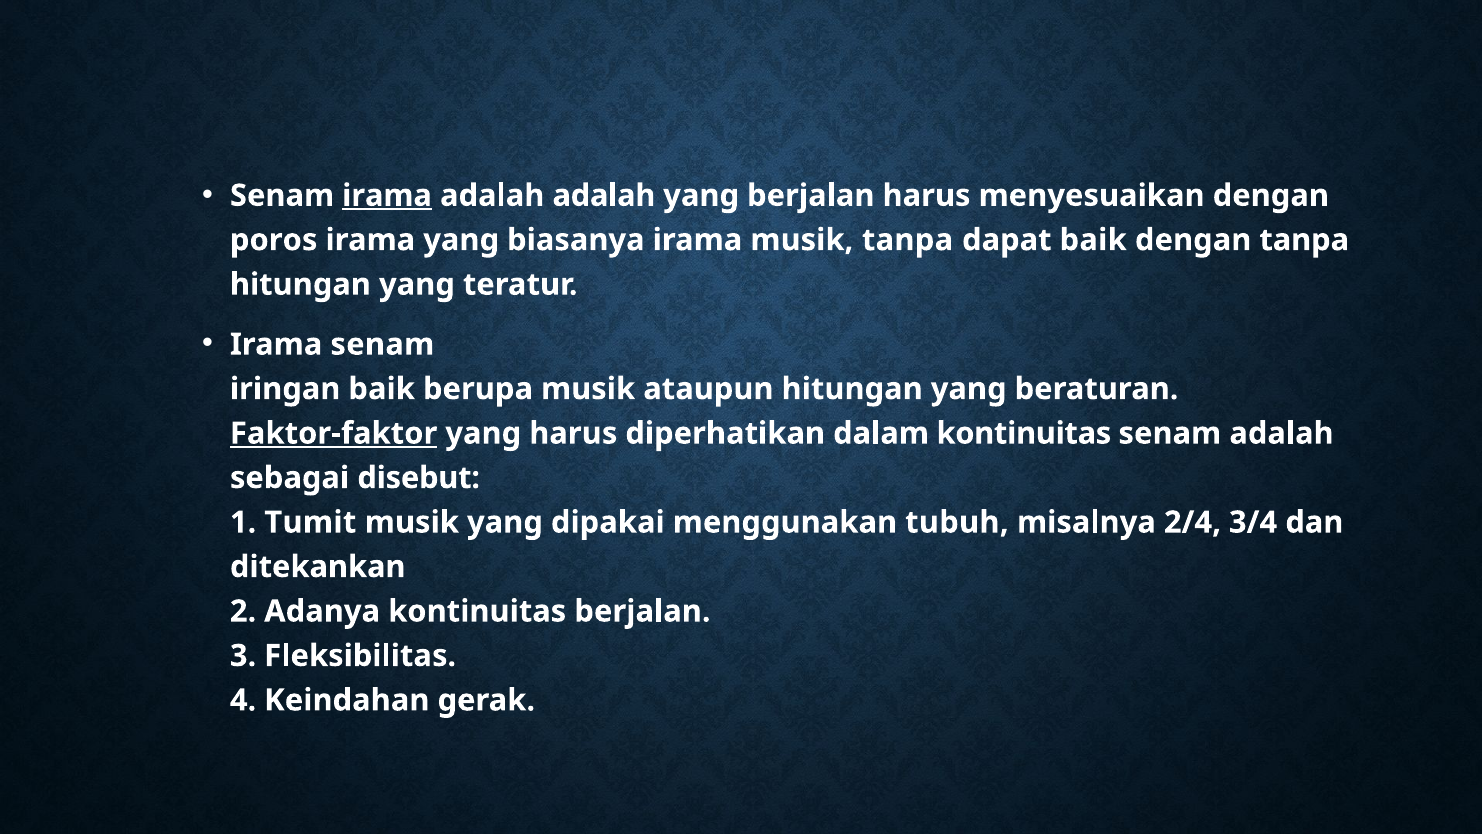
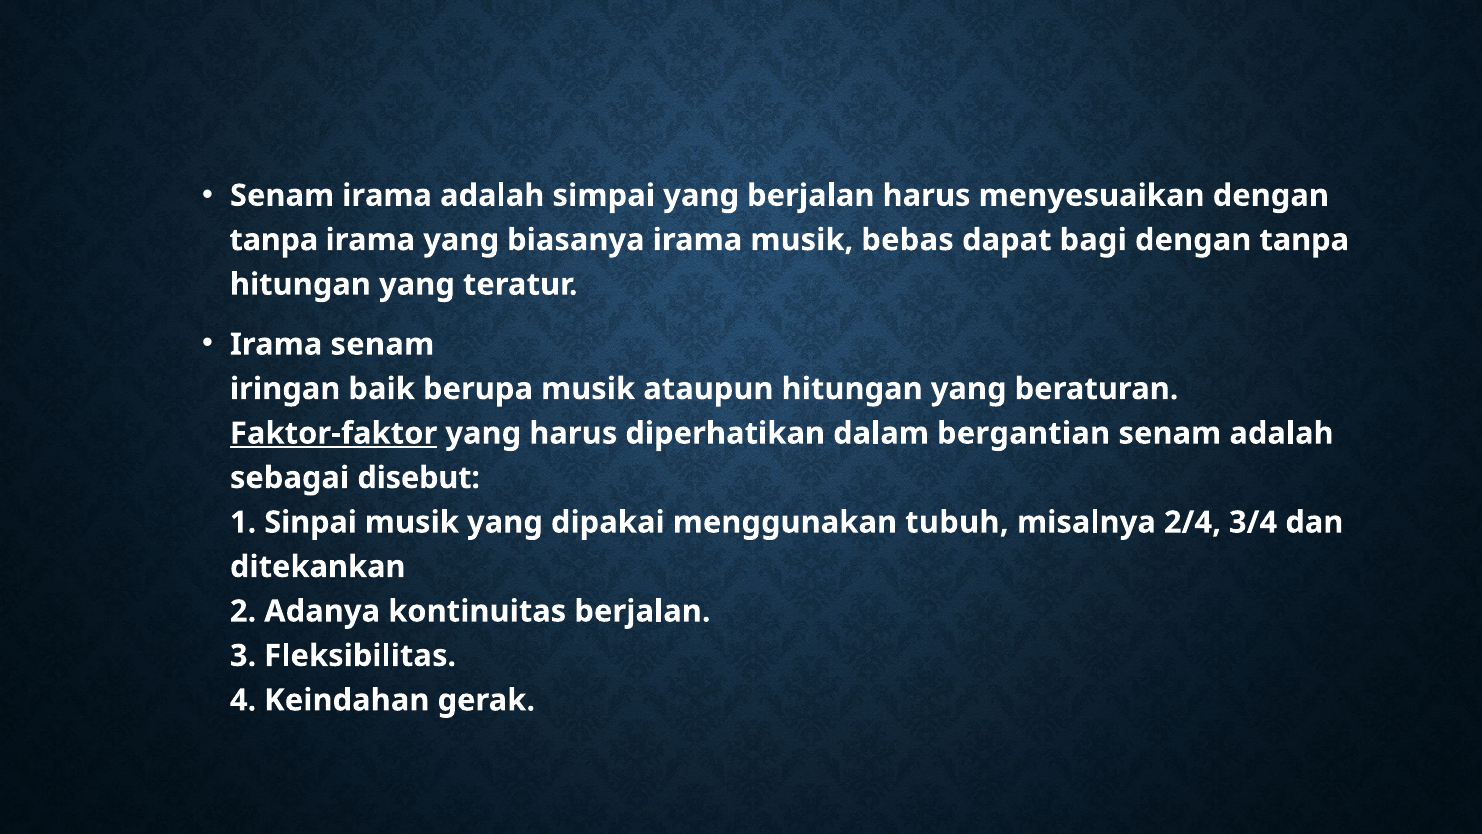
irama underline: present -> none (387, 195)
adalah adalah: adalah -> simpai (604, 195)
poros: poros -> tanpa (274, 240)
musik tanpa: tanpa -> bebas (908, 240)
dapat baik: baik -> bagi (1093, 240)
dalam kontinuitas: kontinuitas -> bergantian (1024, 433)
Tumit: Tumit -> Sinpai (311, 522)
